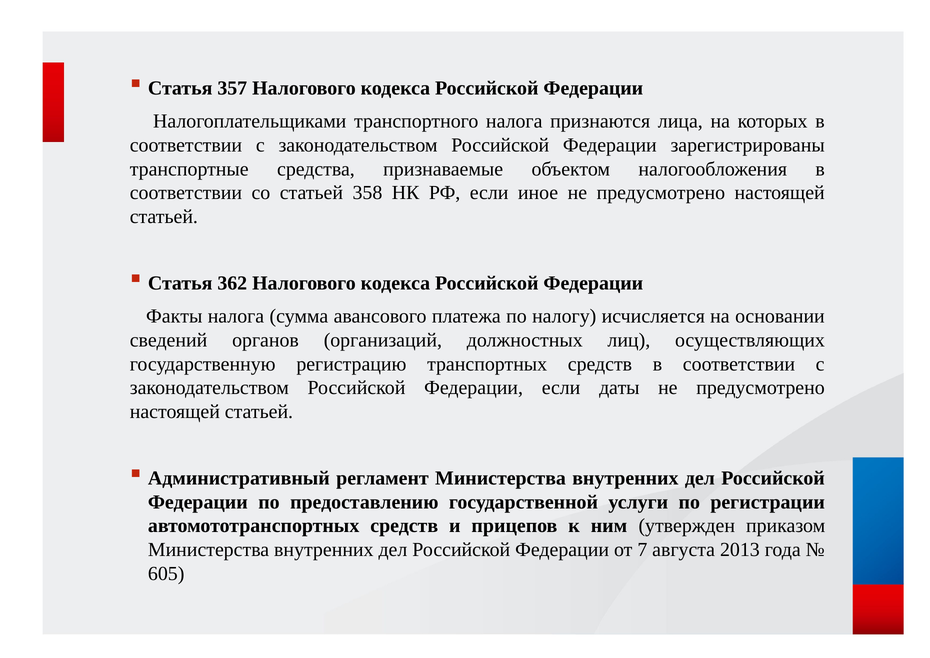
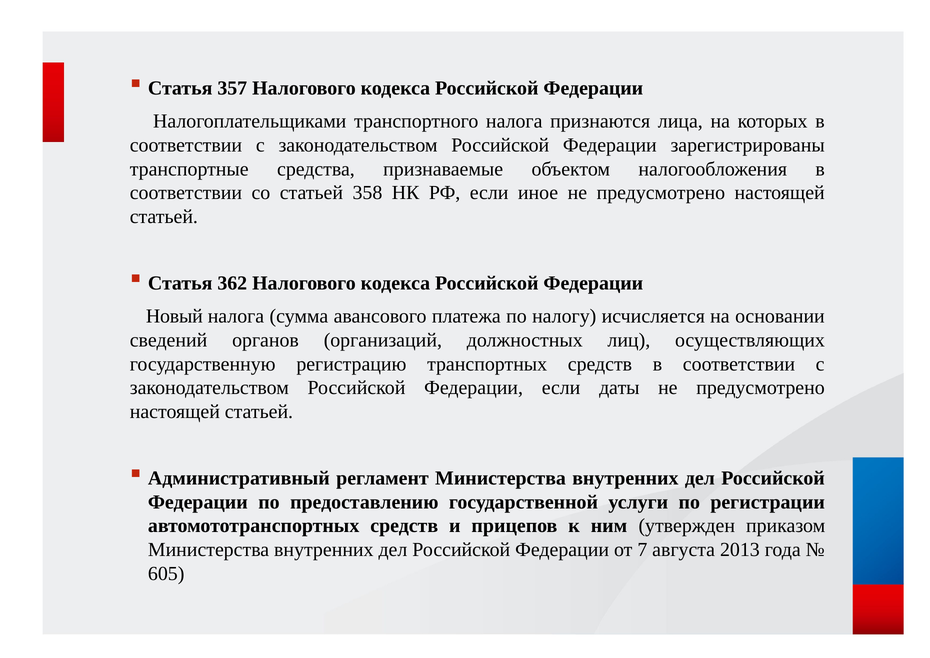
Факты: Факты -> Новый (174, 316)
